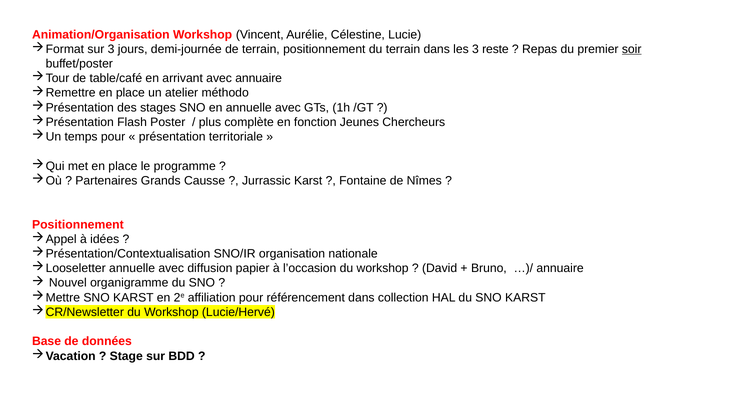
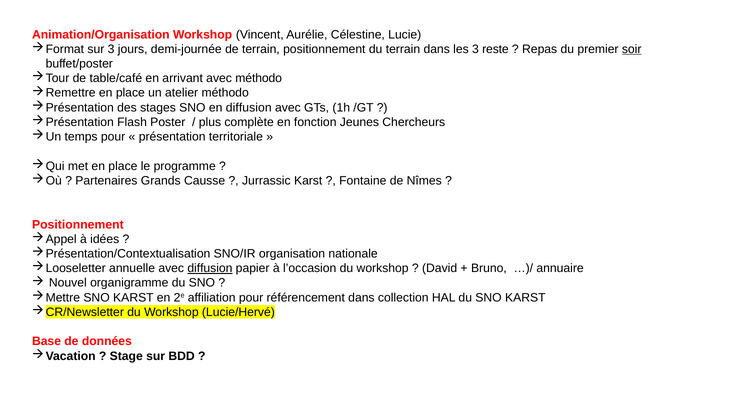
avec annuaire: annuaire -> méthodo (259, 78)
en annuelle: annuelle -> diffusion (249, 107)
diffusion underline: none -> present (210, 268)
